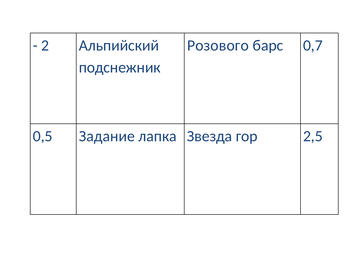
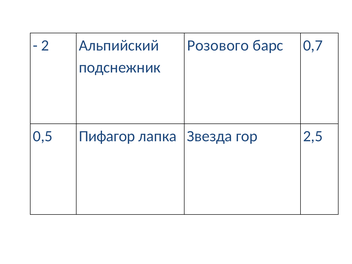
Задание: Задание -> Пифагор (107, 136)
